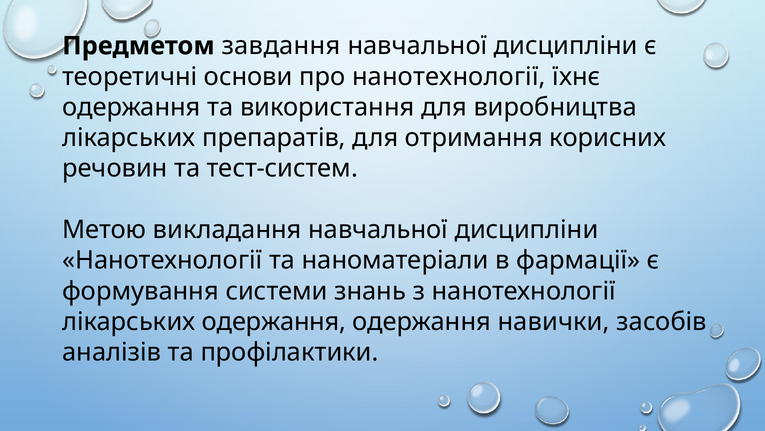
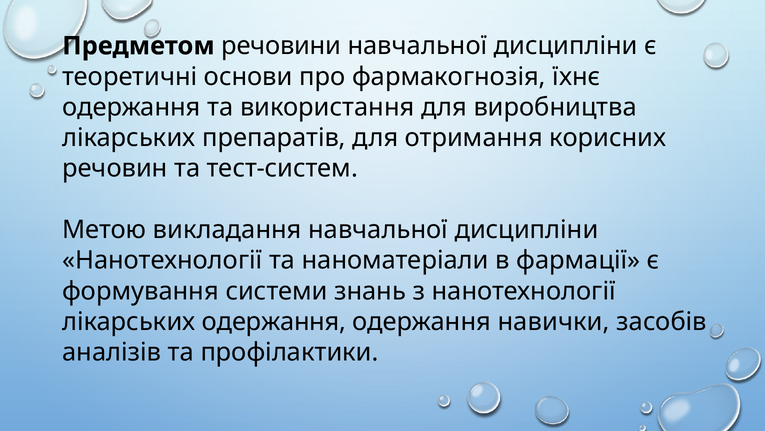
завдання: завдання -> речовини (281, 46)
про нанотехнології: нанотехнології -> фармакогнозія (449, 76)
